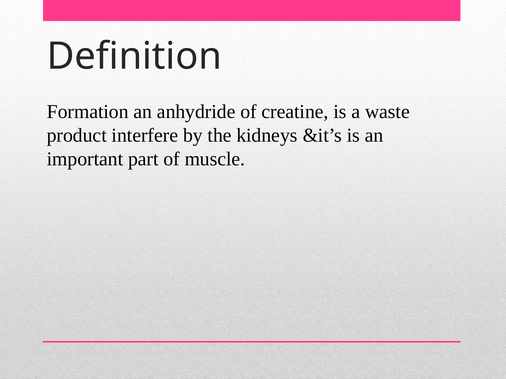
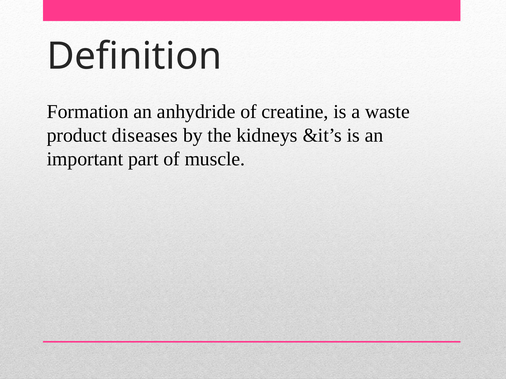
interfere: interfere -> diseases (145, 136)
